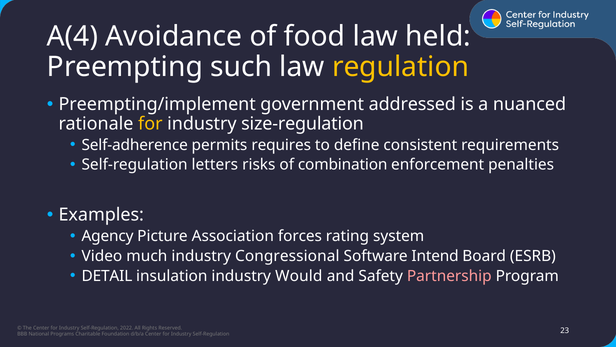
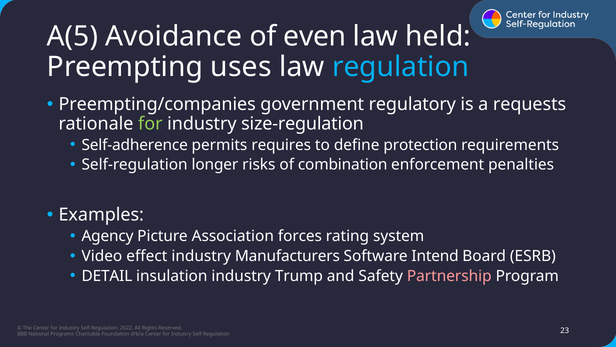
A(4: A(4 -> A(5 (73, 37)
food: food -> even (315, 37)
such: such -> uses (241, 67)
regulation colour: yellow -> light blue (401, 67)
Preempting/implement: Preempting/implement -> Preempting/companies (157, 104)
addressed: addressed -> regulatory (412, 104)
nuanced: nuanced -> requests (530, 104)
for colour: yellow -> light green (150, 123)
consistent: consistent -> protection (420, 145)
letters: letters -> longer (215, 165)
much: much -> effect (147, 256)
Congressional: Congressional -> Manufacturers (287, 256)
Would: Would -> Trump (299, 276)
